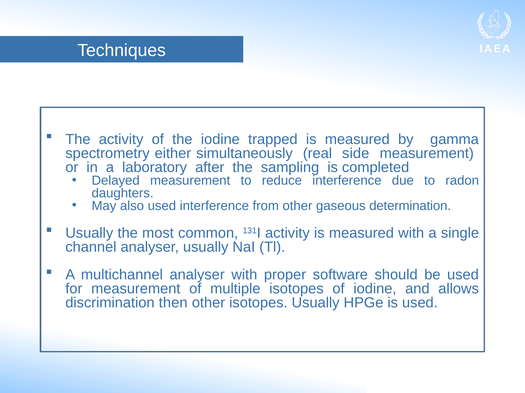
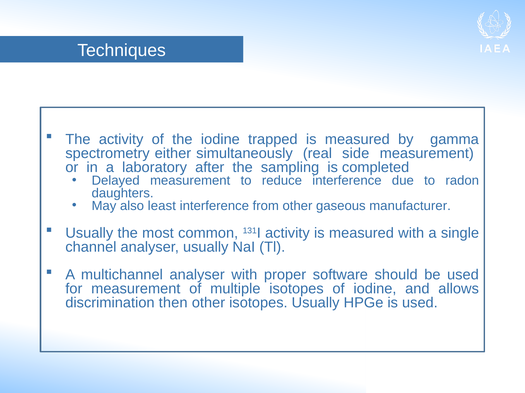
also used: used -> least (162, 206)
determination: determination -> manufacturer (410, 206)
